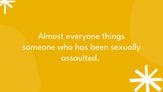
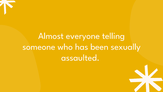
things: things -> telling (113, 36)
